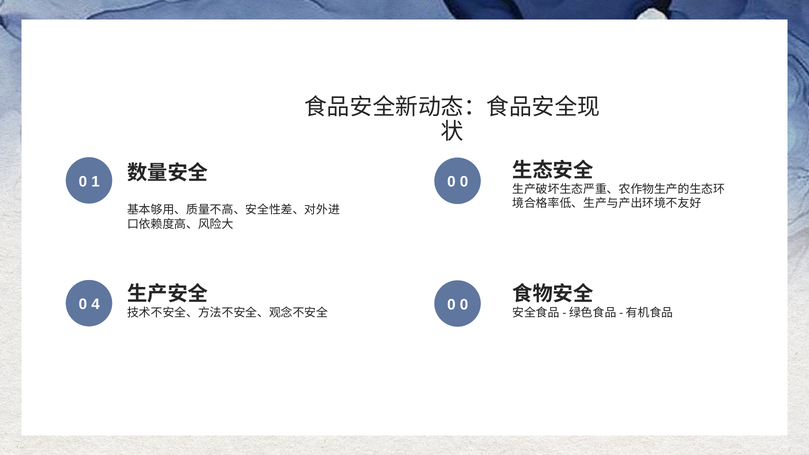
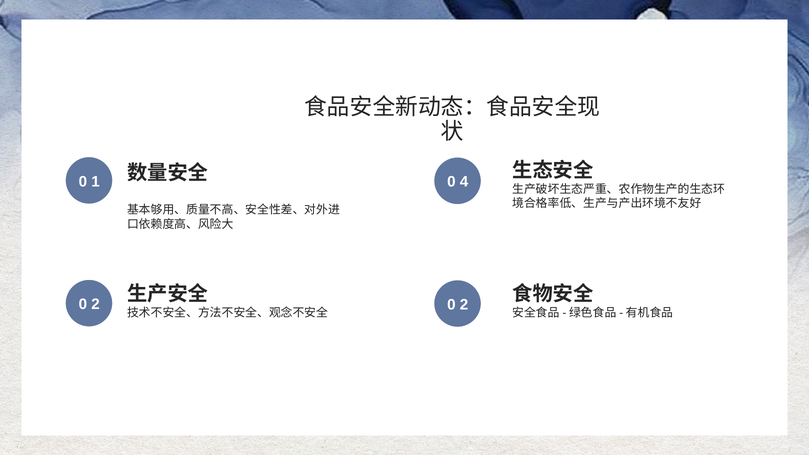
0: 0 -> 4 (464, 182)
4: 4 -> 2 (95, 304)
0: 0 -> 2 (464, 305)
